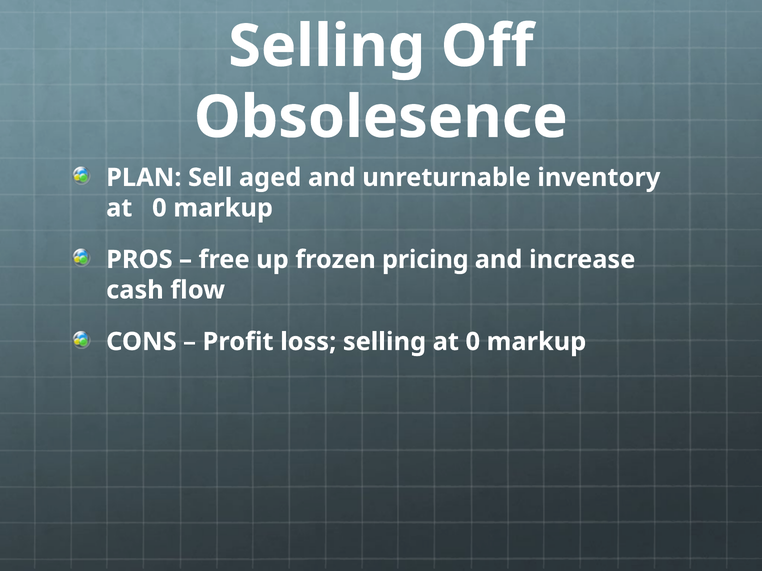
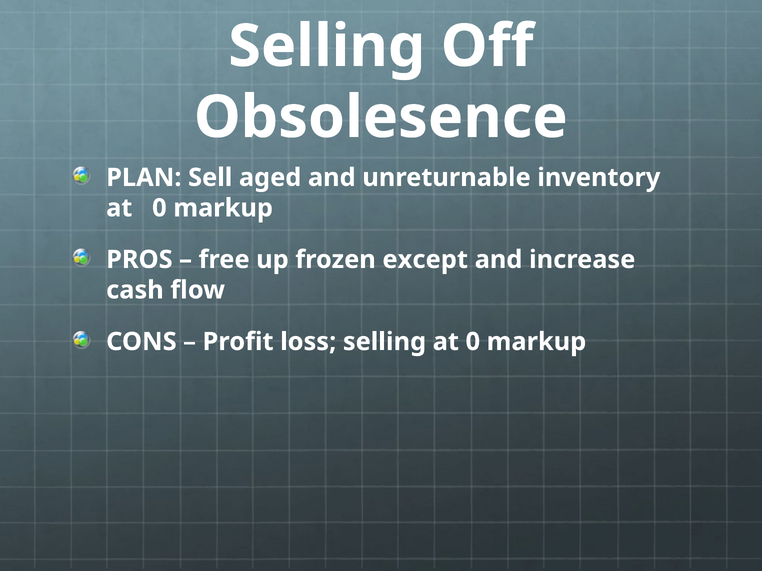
pricing: pricing -> except (425, 260)
